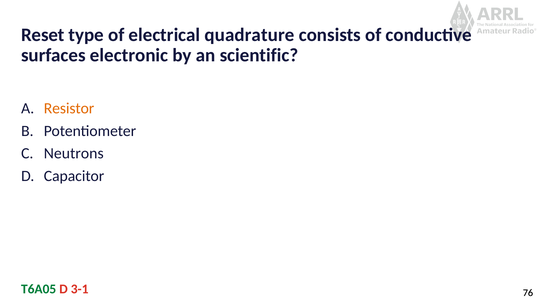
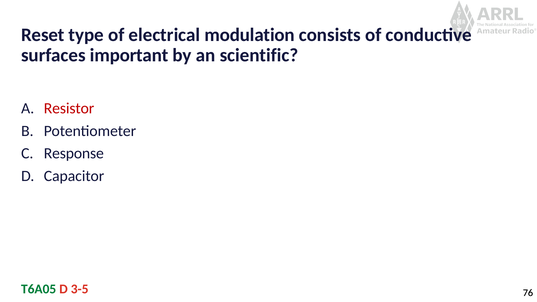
quadrature: quadrature -> modulation (250, 35)
electronic: electronic -> important (129, 55)
Resistor colour: orange -> red (69, 108)
Neutrons: Neutrons -> Response (74, 154)
3-1: 3-1 -> 3-5 (80, 289)
